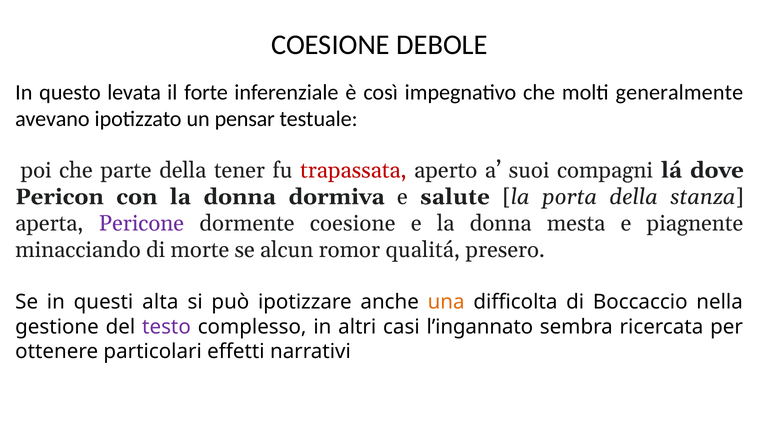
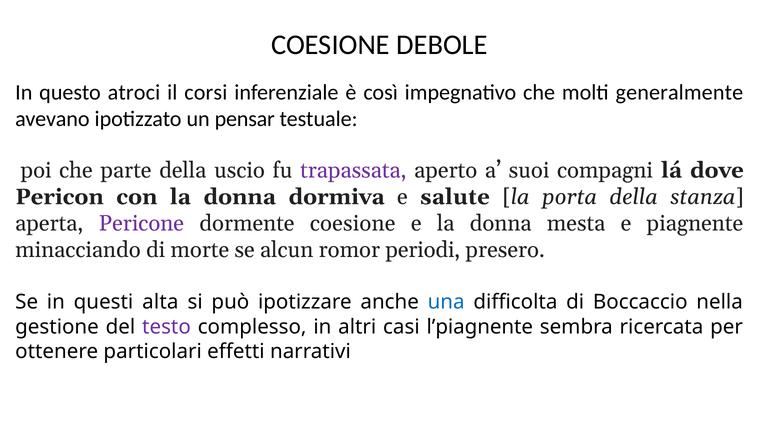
levata: levata -> atroci (134, 92)
forte: forte -> corsi (206, 92)
tener: tener -> uscio (239, 170)
trapassata colour: red -> purple (353, 170)
qualitá: qualitá -> periodi (423, 250)
una colour: orange -> blue (446, 302)
l’ingannato: l’ingannato -> l’piagnente (480, 327)
